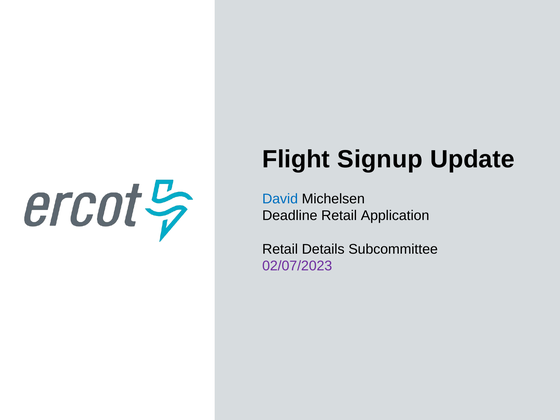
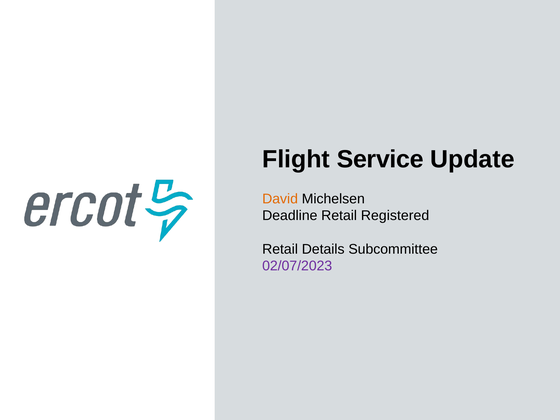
Signup: Signup -> Service (380, 159)
David colour: blue -> orange (280, 199)
Application: Application -> Registered (395, 216)
